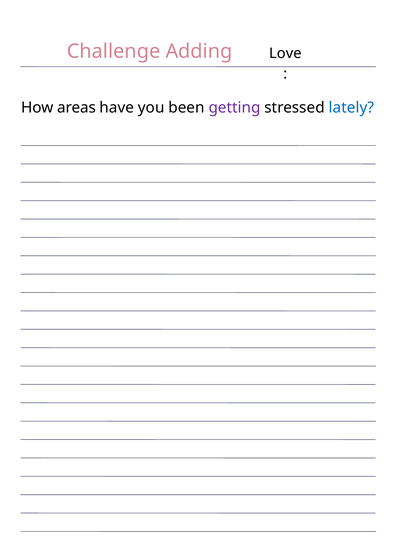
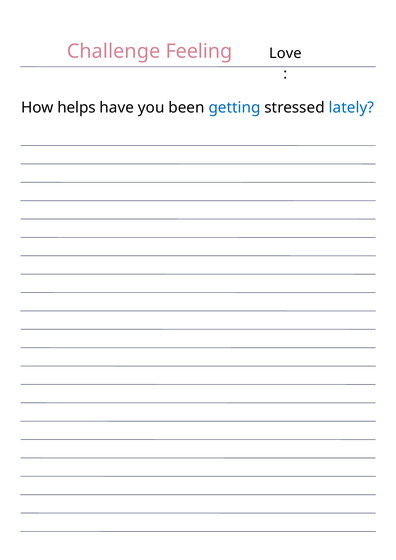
Adding: Adding -> Feeling (199, 51)
areas: areas -> helps (76, 108)
getting colour: purple -> blue (234, 108)
